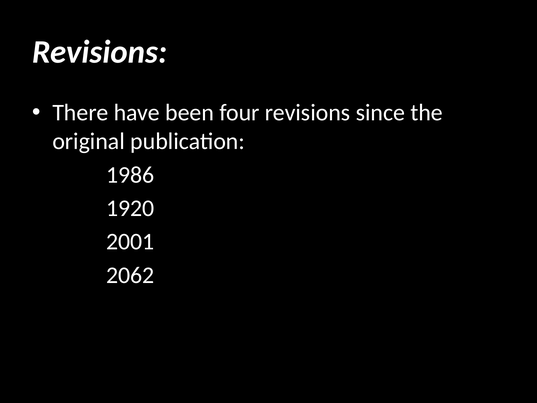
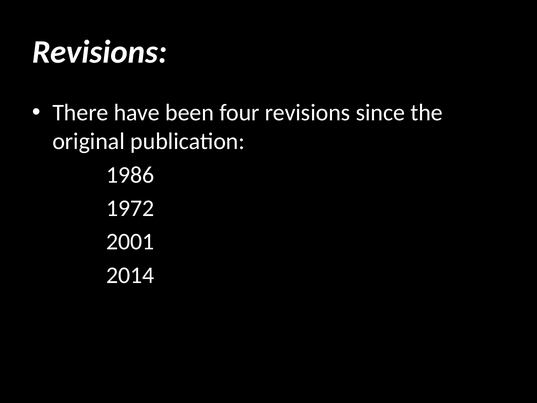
1920: 1920 -> 1972 (130, 208)
2062: 2062 -> 2014 (130, 275)
